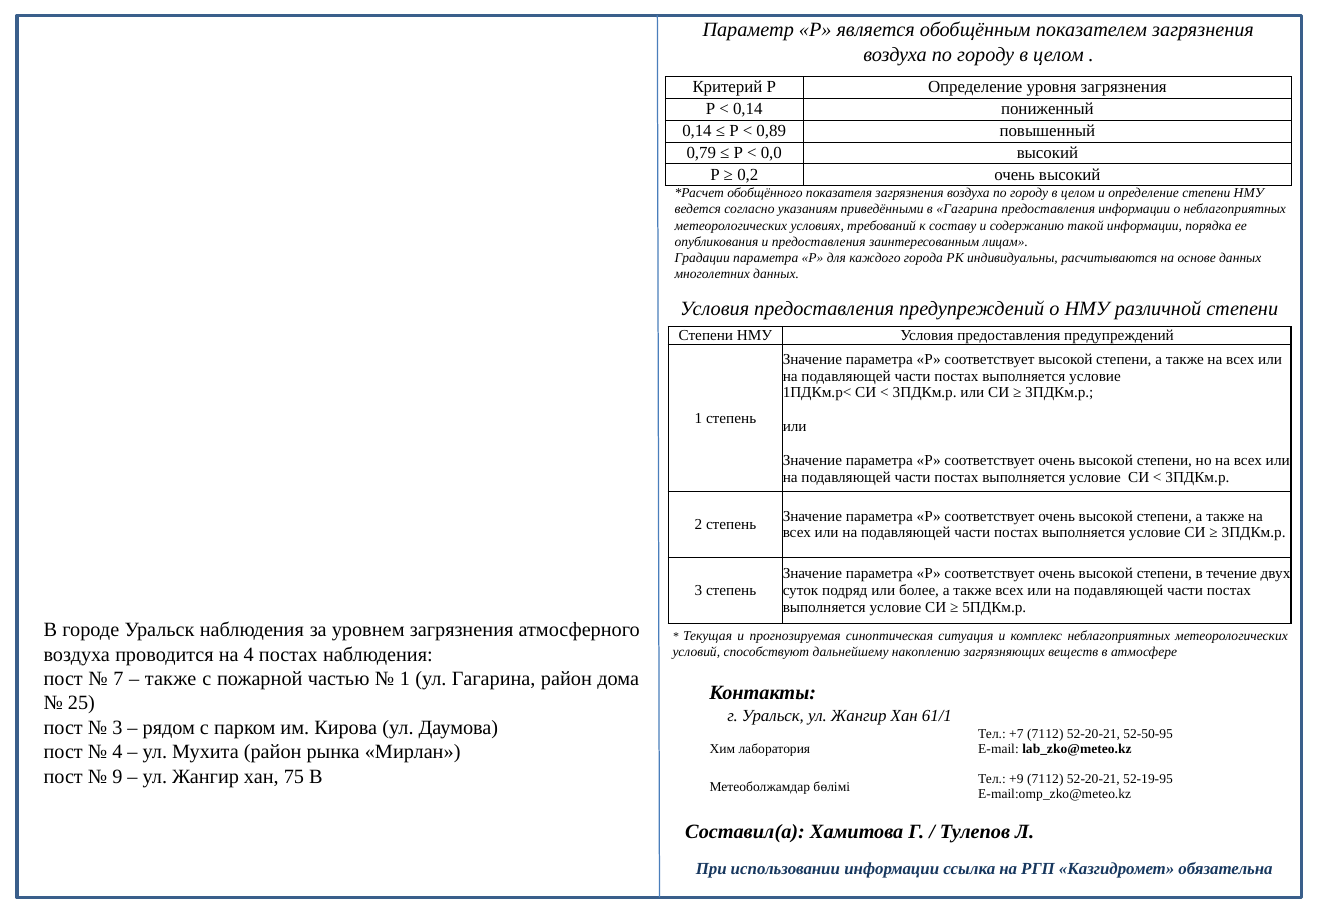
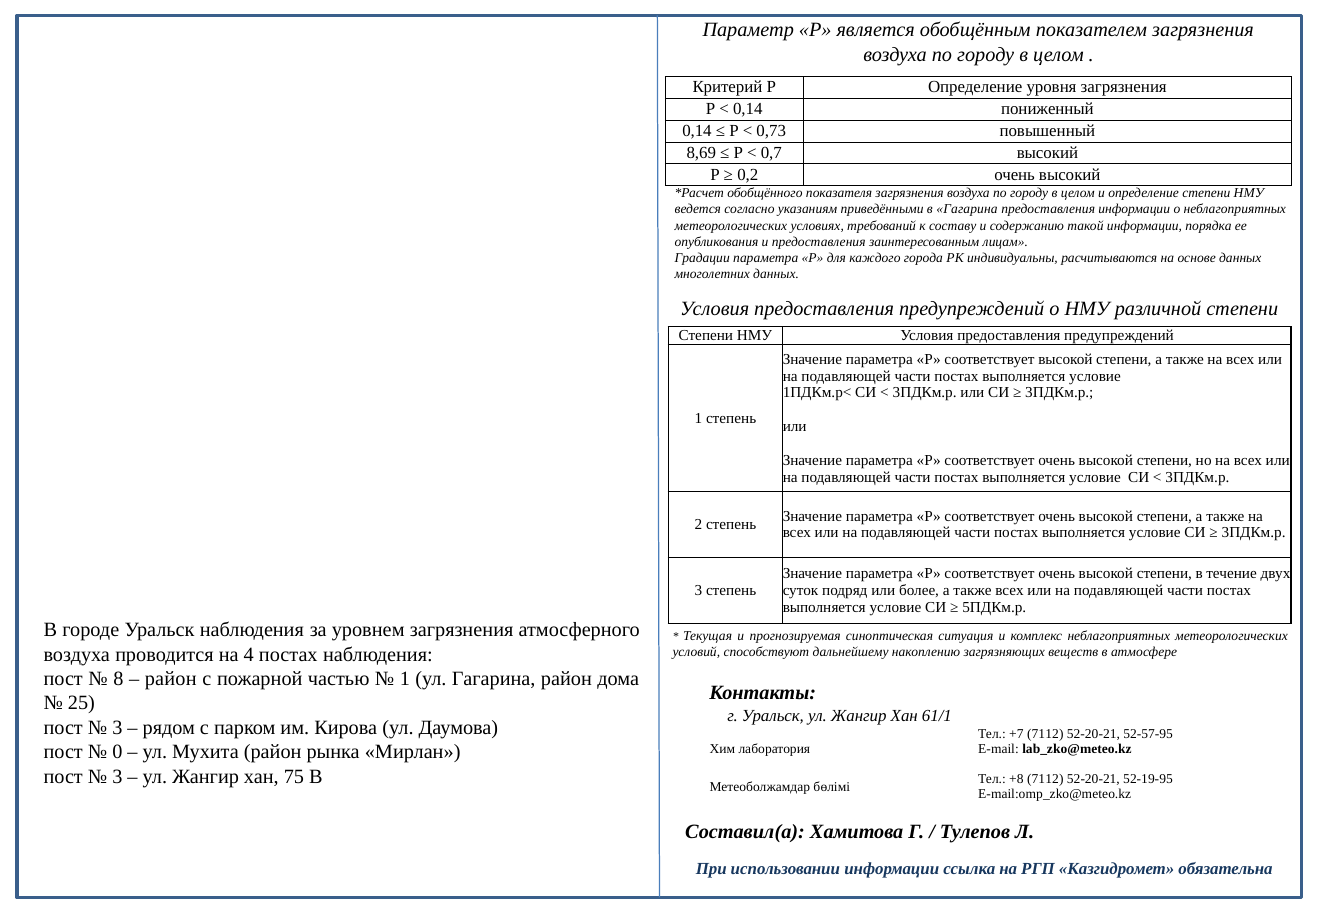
0,89: 0,89 -> 0,73 (771, 131)
0,79: 0,79 -> 8,69 (701, 153)
0,0: 0,0 -> 0,7 (771, 153)
7: 7 -> 8 (118, 679)
также: также -> район (171, 679)
52-50-95: 52-50-95 -> 52-57-95 (1148, 734)
4: 4 -> 0 (117, 752)
9: 9 -> 3 (117, 776)
+9: +9 -> +8 (1016, 779)
